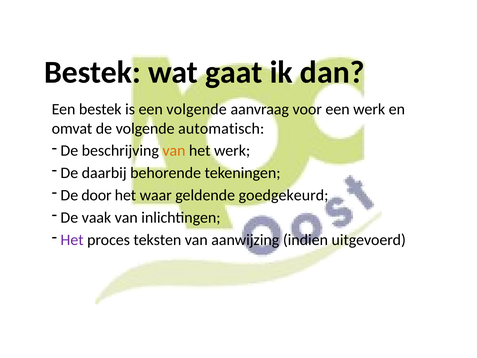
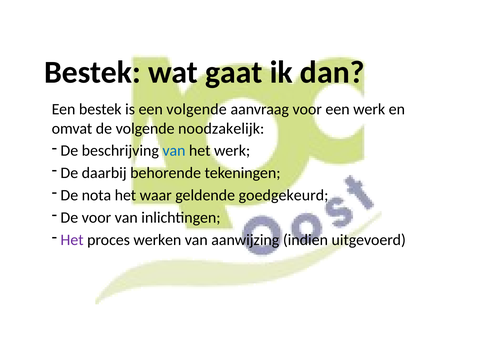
automatisch: automatisch -> noodzakelijk (221, 128)
van colour: orange -> blue (174, 151)
door: door -> nota (96, 195)
De vaak: vaak -> voor (96, 217)
teksten: teksten -> werken (157, 240)
